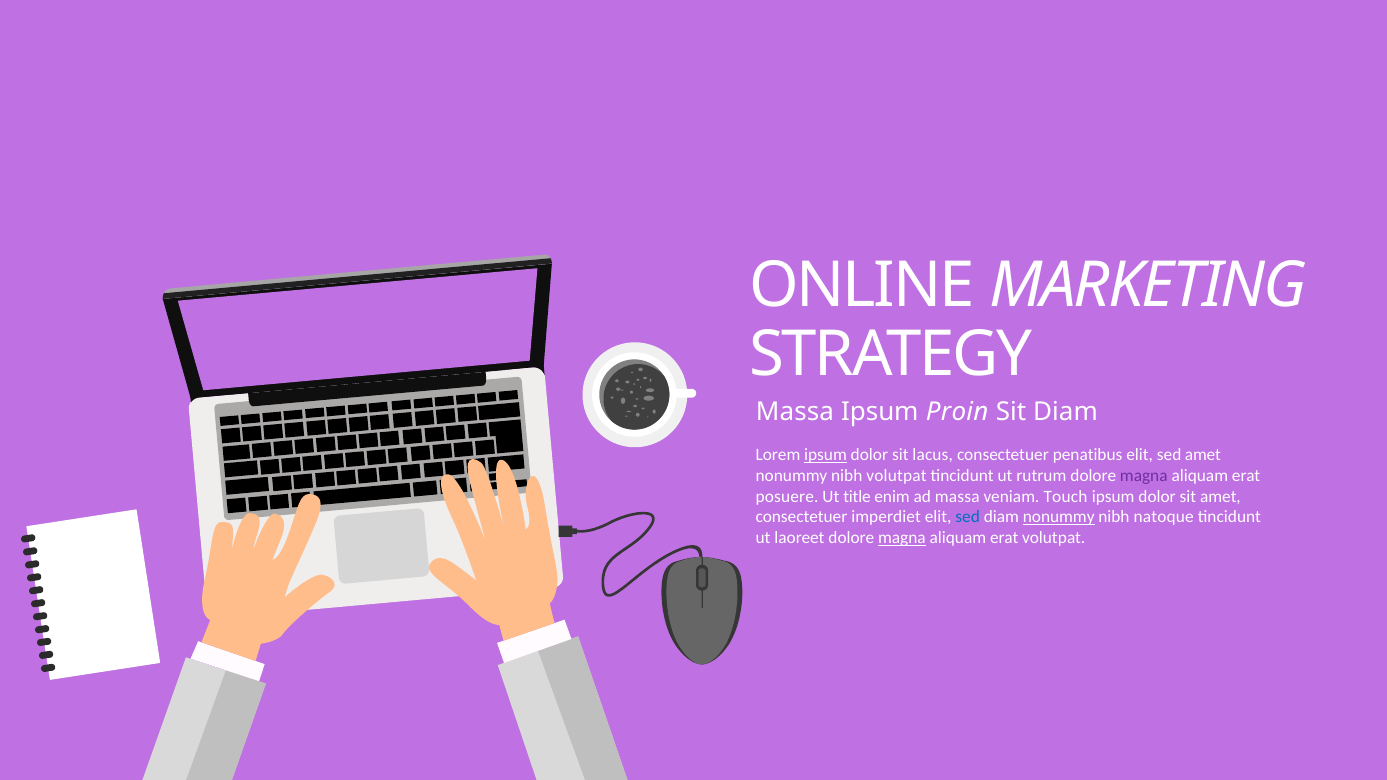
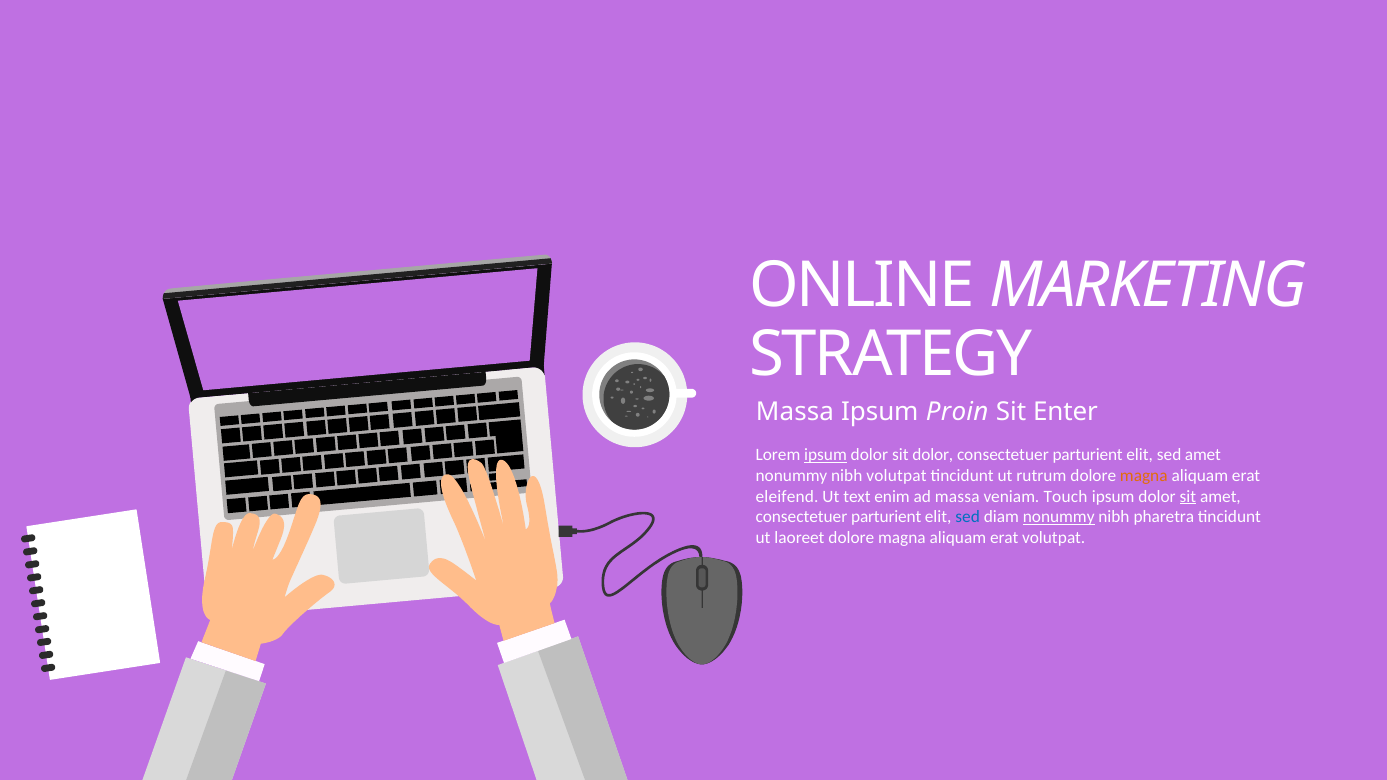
Sit Diam: Diam -> Enter (1066, 412)
sit lacus: lacus -> dolor (933, 455)
penatibus: penatibus -> parturient (1088, 455)
magna colour: purple -> orange (1144, 476)
posuere: posuere -> eleifend (787, 496)
title: title -> text (857, 496)
sit underline: none -> present (1188, 496)
imperdiet: imperdiet -> parturient (886, 517)
natoque: natoque -> pharetra (1164, 517)
magna underline: present -> none (902, 538)
